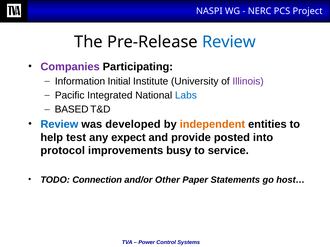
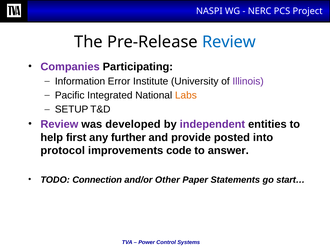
Initial: Initial -> Error (119, 81)
Labs colour: blue -> orange (186, 95)
BASED: BASED -> SETUP (72, 110)
Review colour: blue -> purple (59, 125)
independent colour: orange -> purple (212, 125)
test: test -> first (76, 138)
expect: expect -> further (128, 138)
busy: busy -> code (179, 151)
service: service -> answer (228, 151)
host…: host… -> start… (291, 180)
